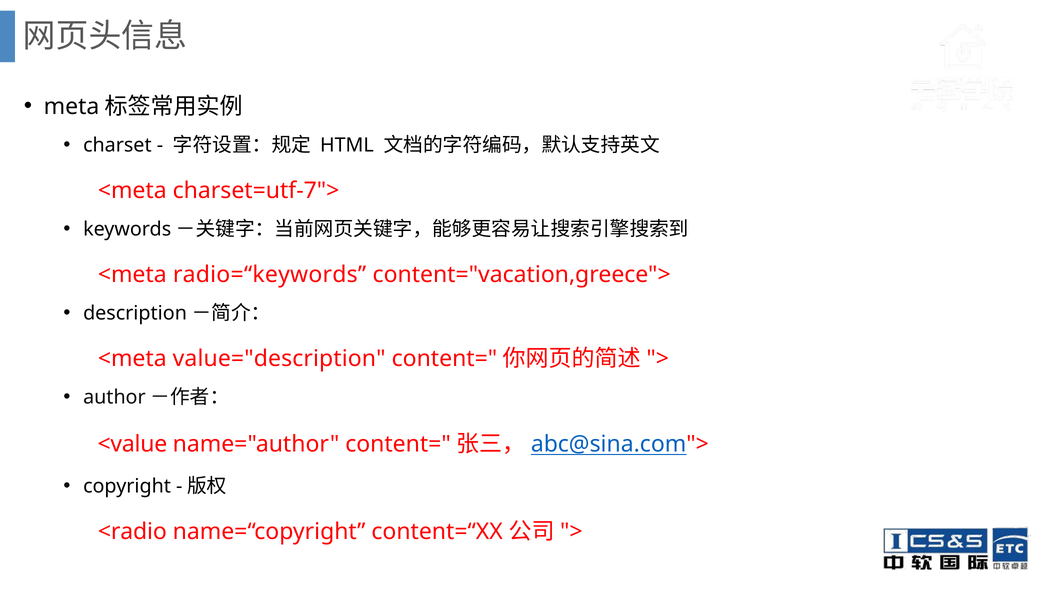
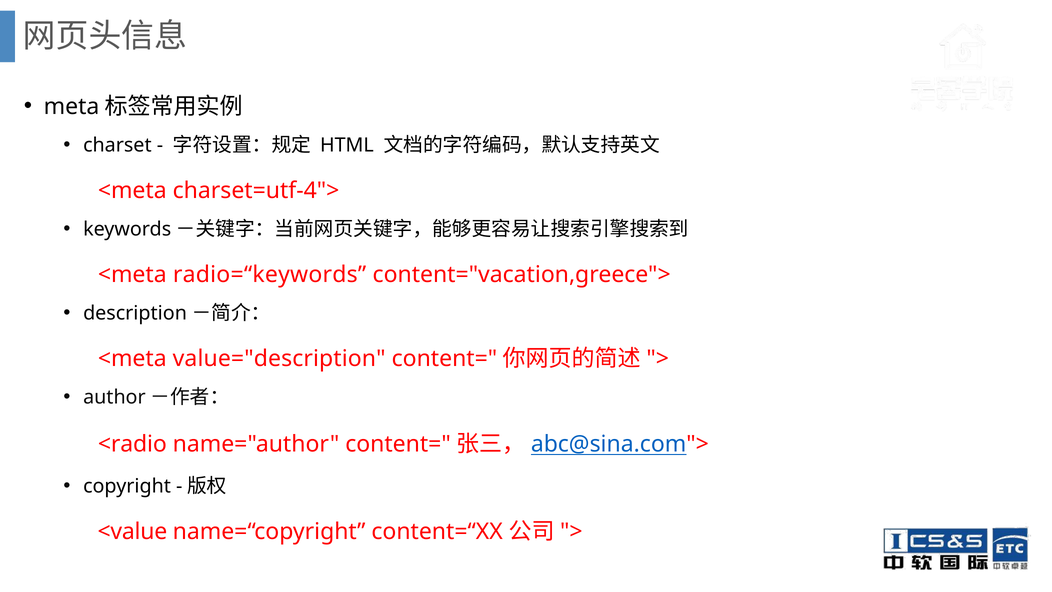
charset=utf-7">: charset=utf-7"> -> charset=utf-4"> (256, 191)
<value: <value -> <radio (132, 444)
<radio: <radio -> <value (132, 531)
